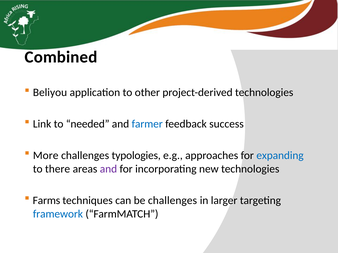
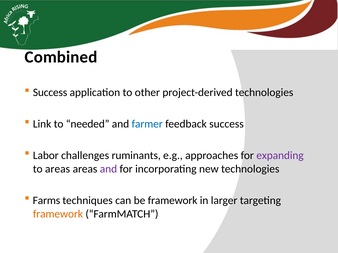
Beliyou: Beliyou -> Success (50, 93)
More: More -> Labor (46, 156)
typologies: typologies -> ruminants (136, 156)
expanding colour: blue -> purple (280, 156)
to there: there -> areas (58, 169)
be challenges: challenges -> framework (173, 201)
framework colour: blue -> orange (58, 214)
